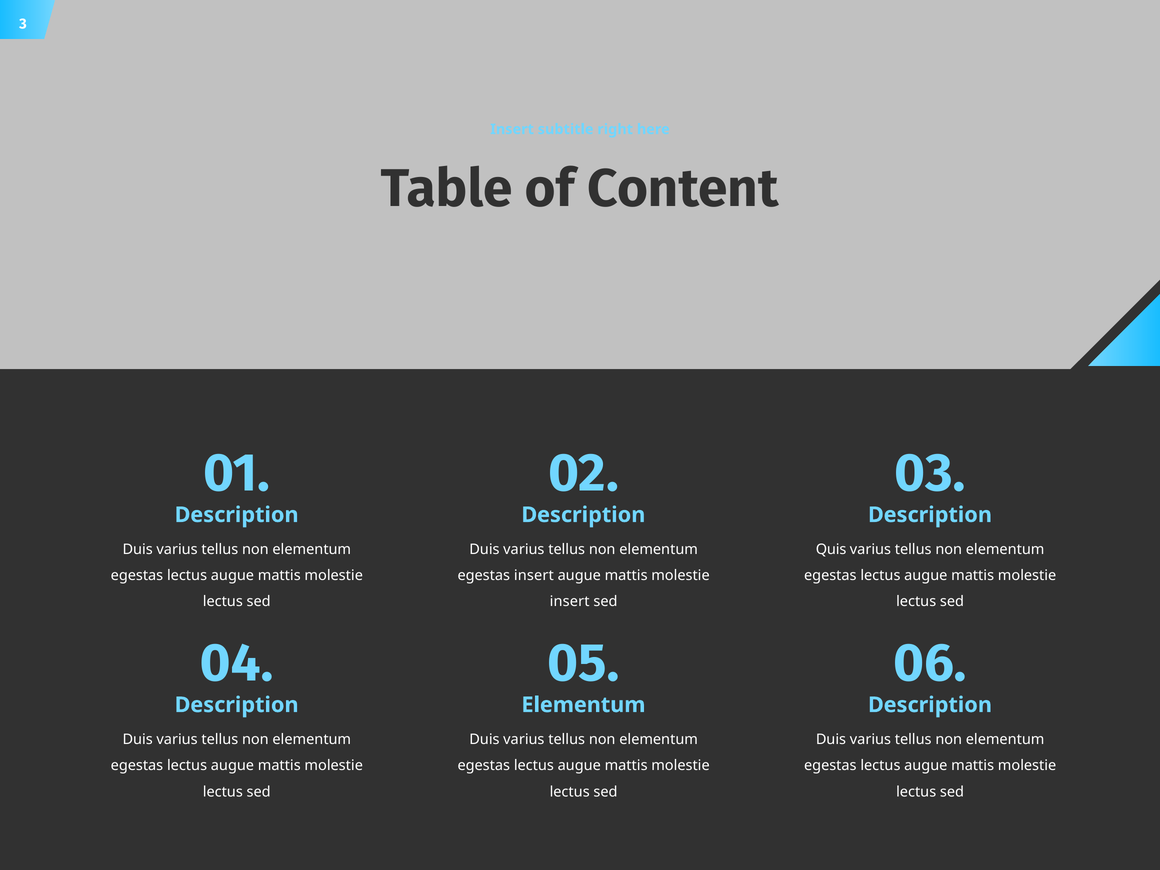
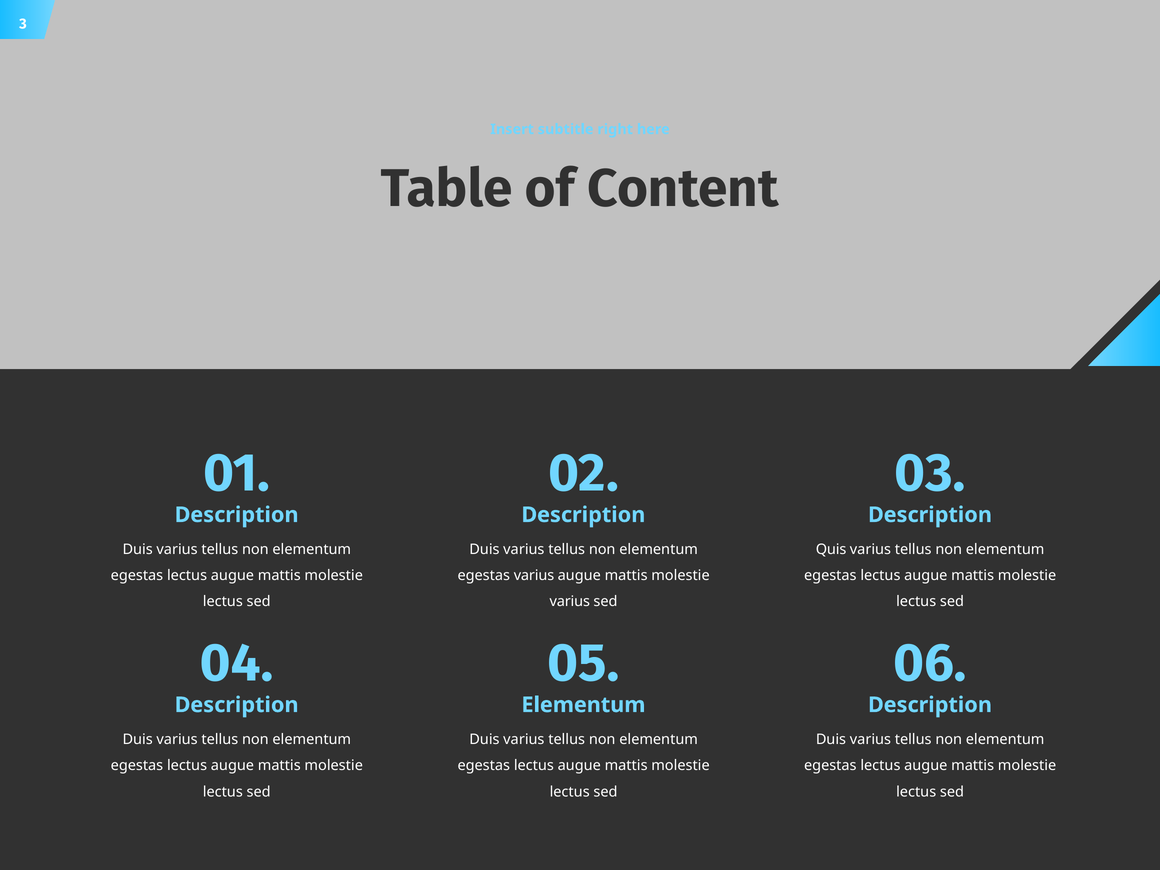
egestas insert: insert -> varius (534, 576)
insert: insert -> varius (570, 602)
